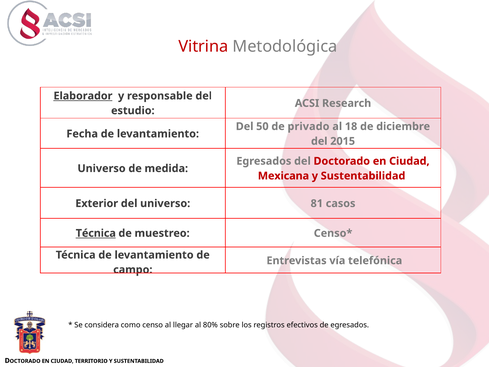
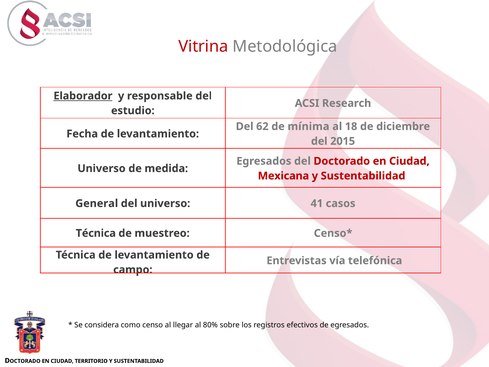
50: 50 -> 62 (262, 126)
privado: privado -> mínima (308, 126)
Exterior: Exterior -> General (97, 203)
81: 81 -> 41 (317, 203)
Técnica underline: present -> none (96, 233)
